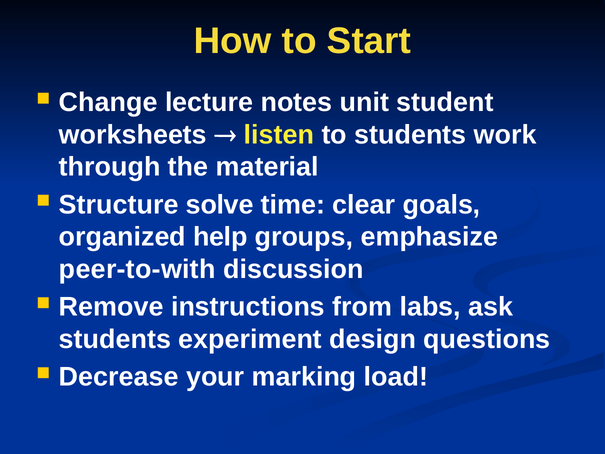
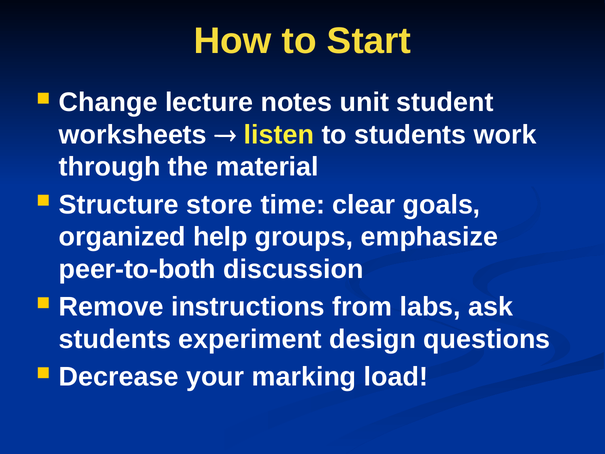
solve: solve -> store (220, 205)
peer-to-with: peer-to-with -> peer-to-both (137, 269)
